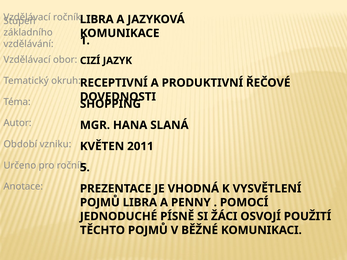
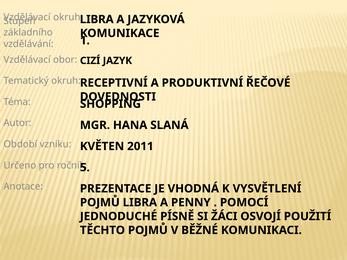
ročník: ročník -> okruh (68, 17)
